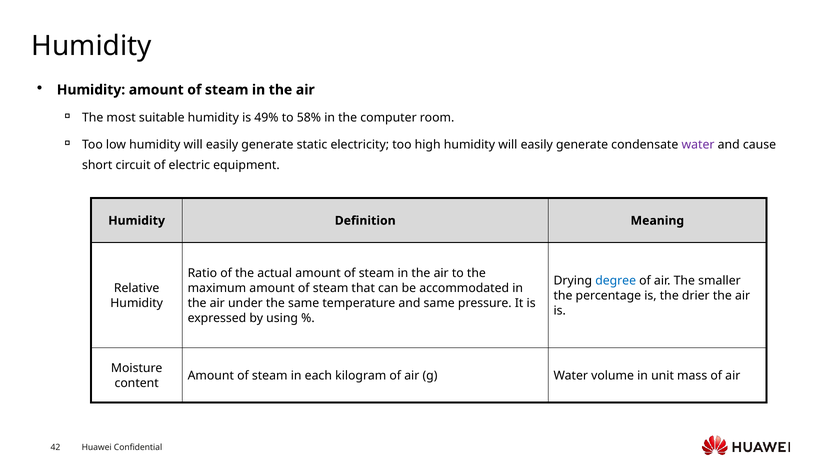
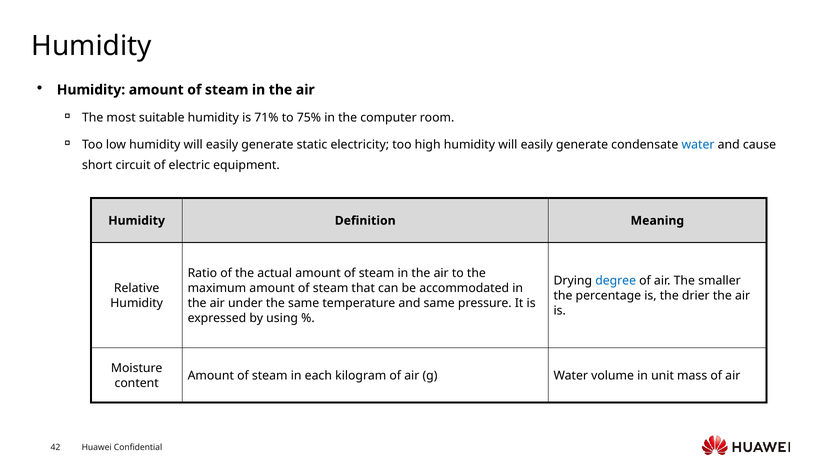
49%: 49% -> 71% (266, 117)
58%: 58% -> 75% (309, 117)
water colour: purple -> blue (698, 144)
